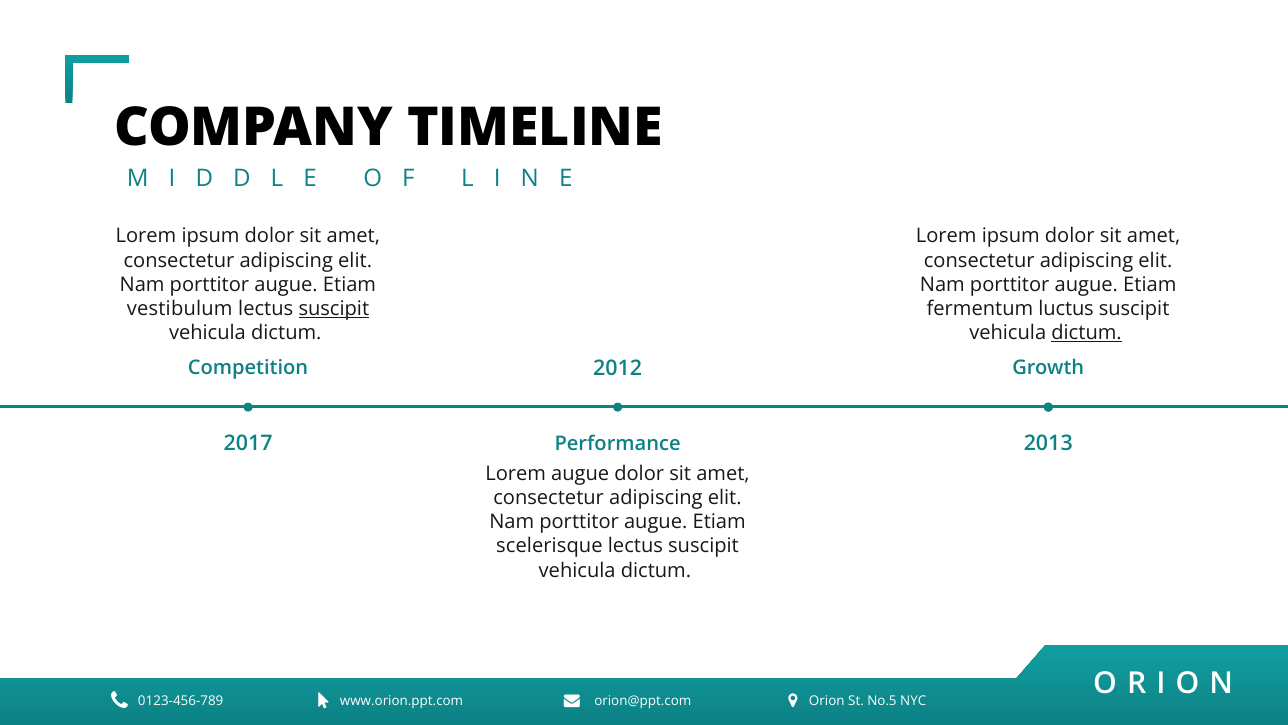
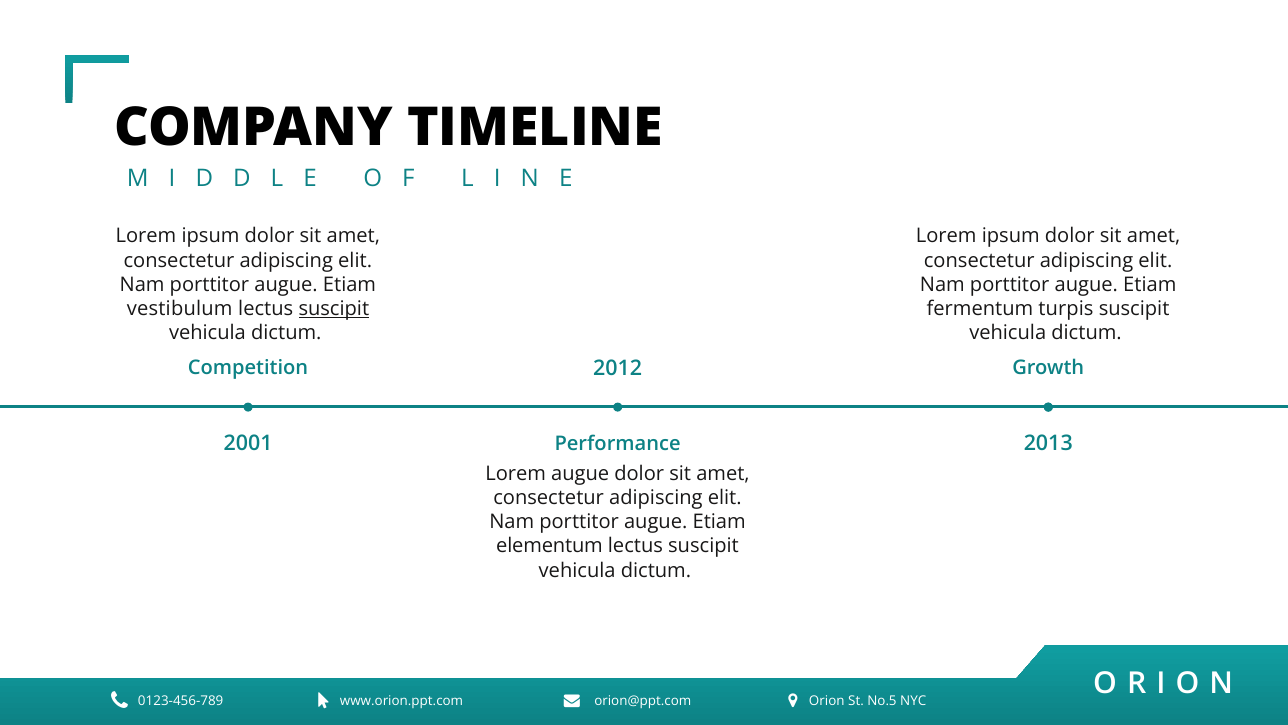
luctus: luctus -> turpis (1066, 309)
dictum underline: present -> none (1087, 333)
2017: 2017 -> 2001 (248, 443)
scelerisque: scelerisque -> elementum (549, 546)
